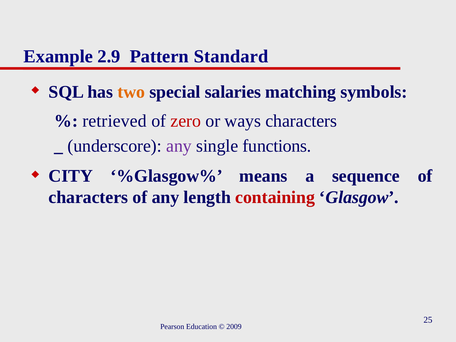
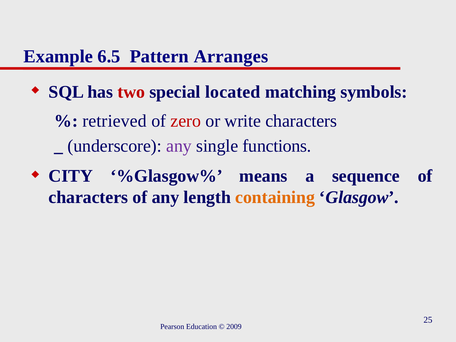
2.9: 2.9 -> 6.5 (109, 56)
Standard: Standard -> Arranges (231, 56)
two colour: orange -> red (131, 92)
salaries: salaries -> located (233, 92)
ways: ways -> write (243, 121)
containing colour: red -> orange (275, 197)
